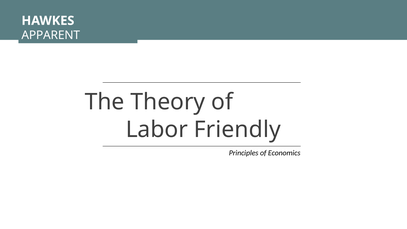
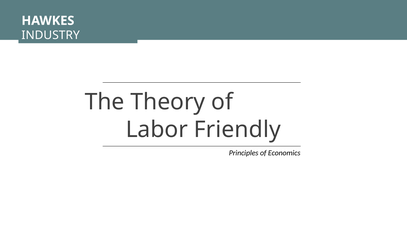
APPARENT: APPARENT -> INDUSTRY (51, 35)
